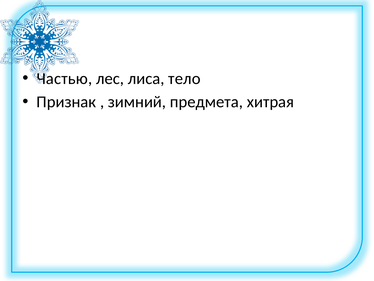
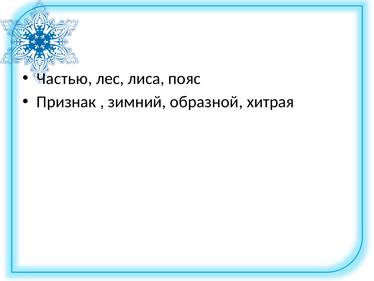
тело: тело -> пояс (184, 78)
предмета: предмета -> образной (206, 102)
